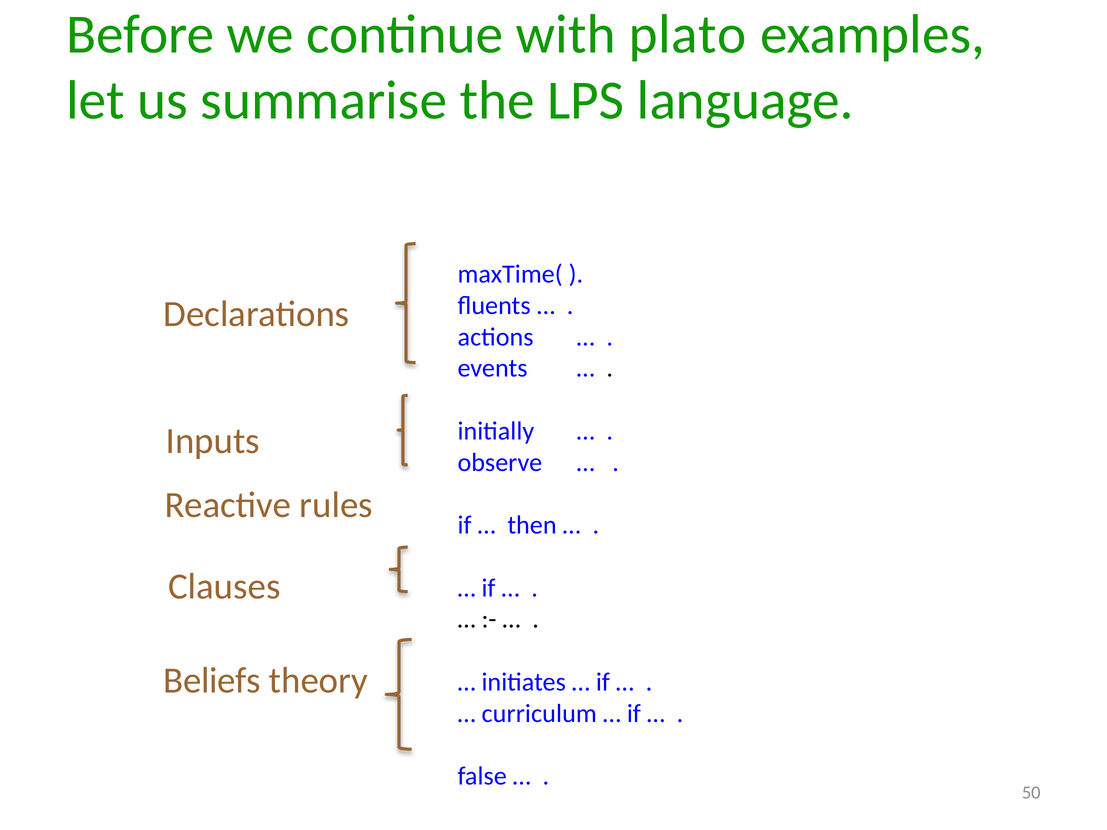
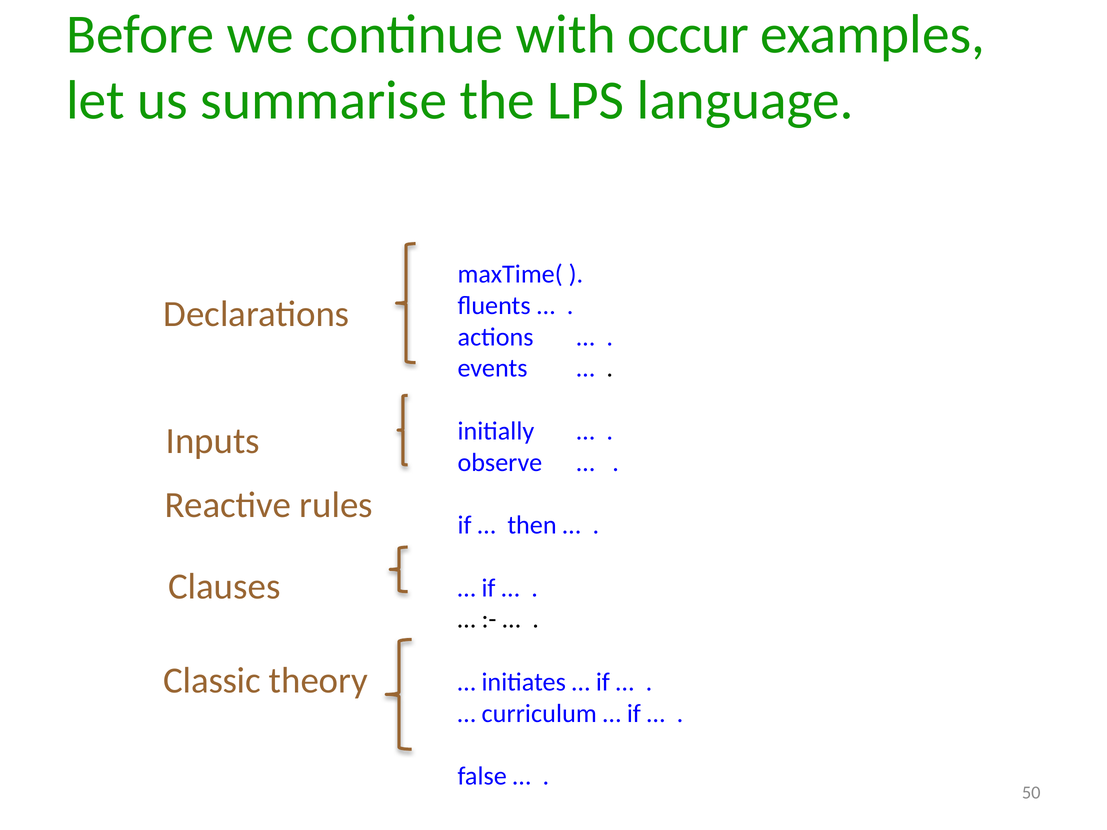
plato: plato -> occur (688, 34)
Beliefs: Beliefs -> Classic (212, 681)
